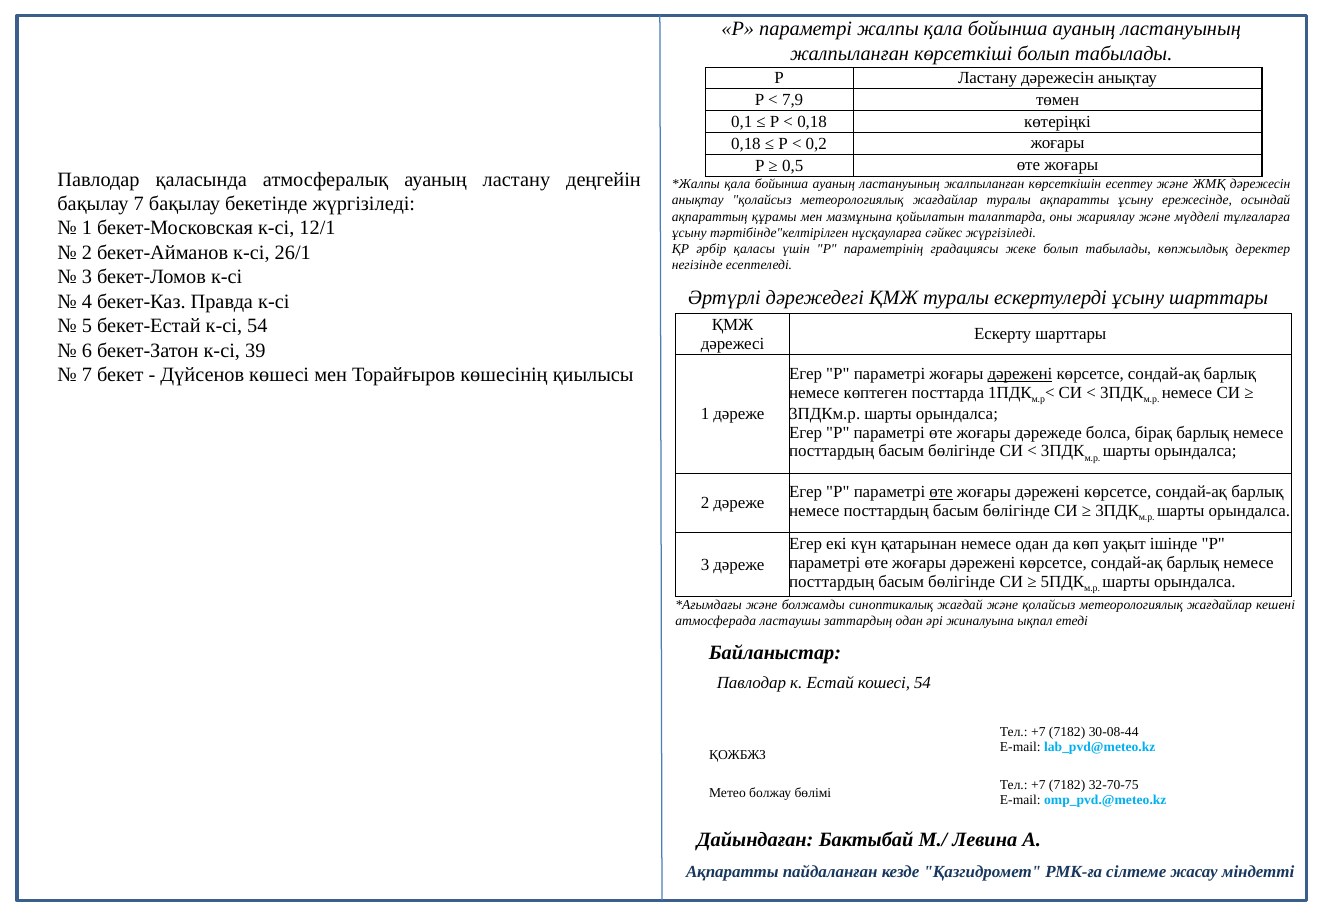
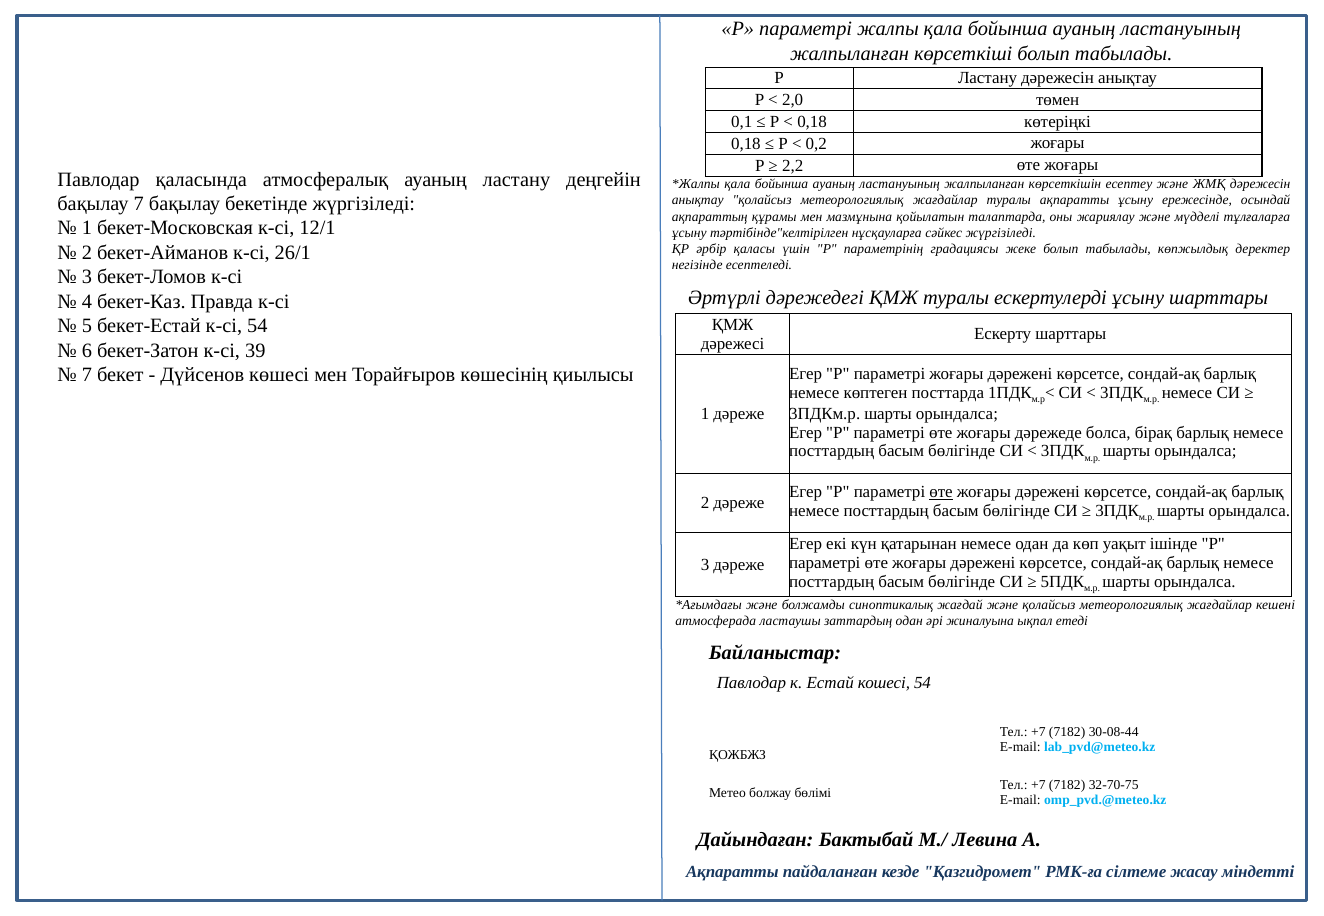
7,9: 7,9 -> 2,0 (793, 100)
0,5: 0,5 -> 2,2 (793, 166)
дәрежені underline: present -> none (1020, 374)
